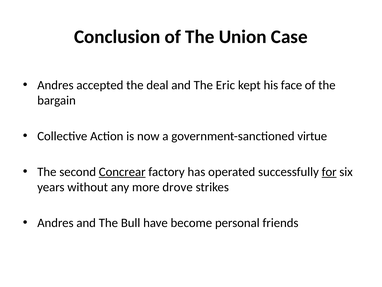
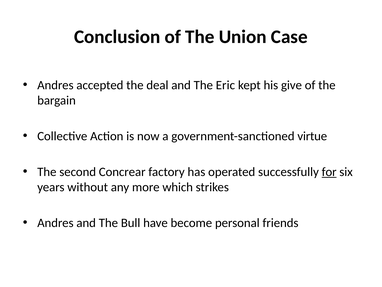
face: face -> give (291, 85)
Concrear underline: present -> none (122, 172)
drove: drove -> which (178, 187)
